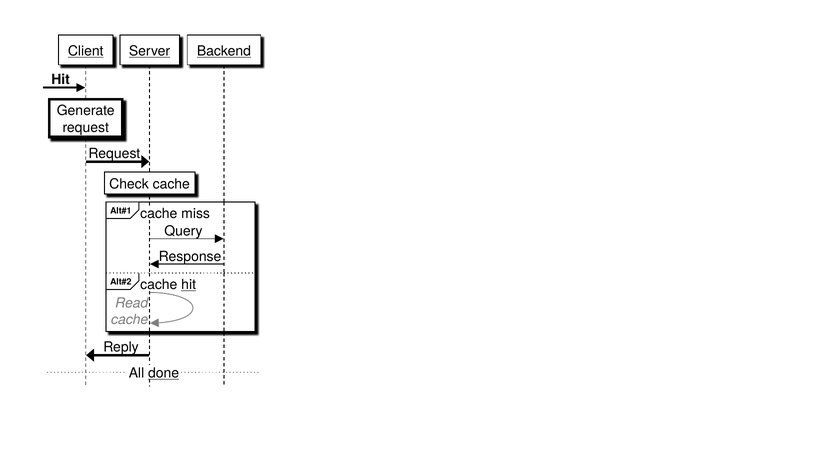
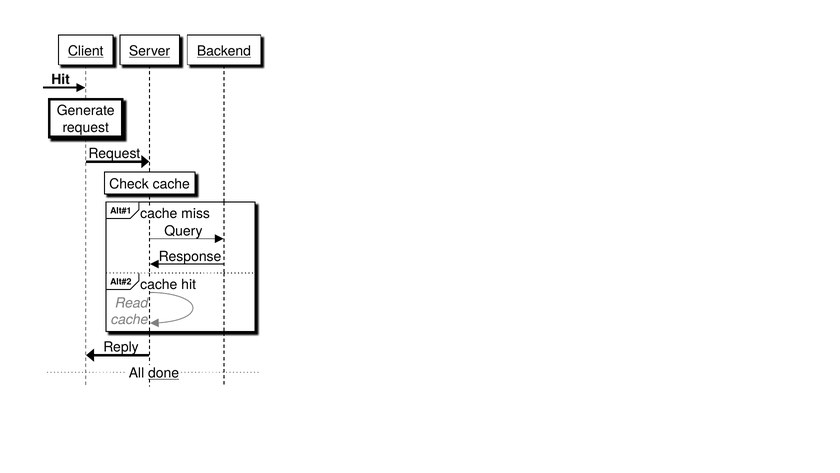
hit underline: present -> none (189, 284)
